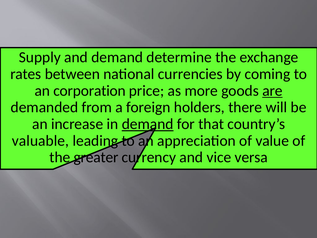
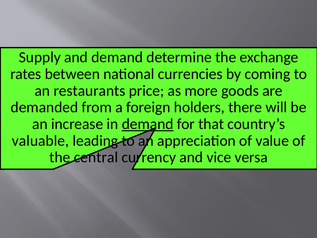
corporation: corporation -> restaurants (89, 91)
are underline: present -> none (272, 91)
greater: greater -> central (96, 157)
